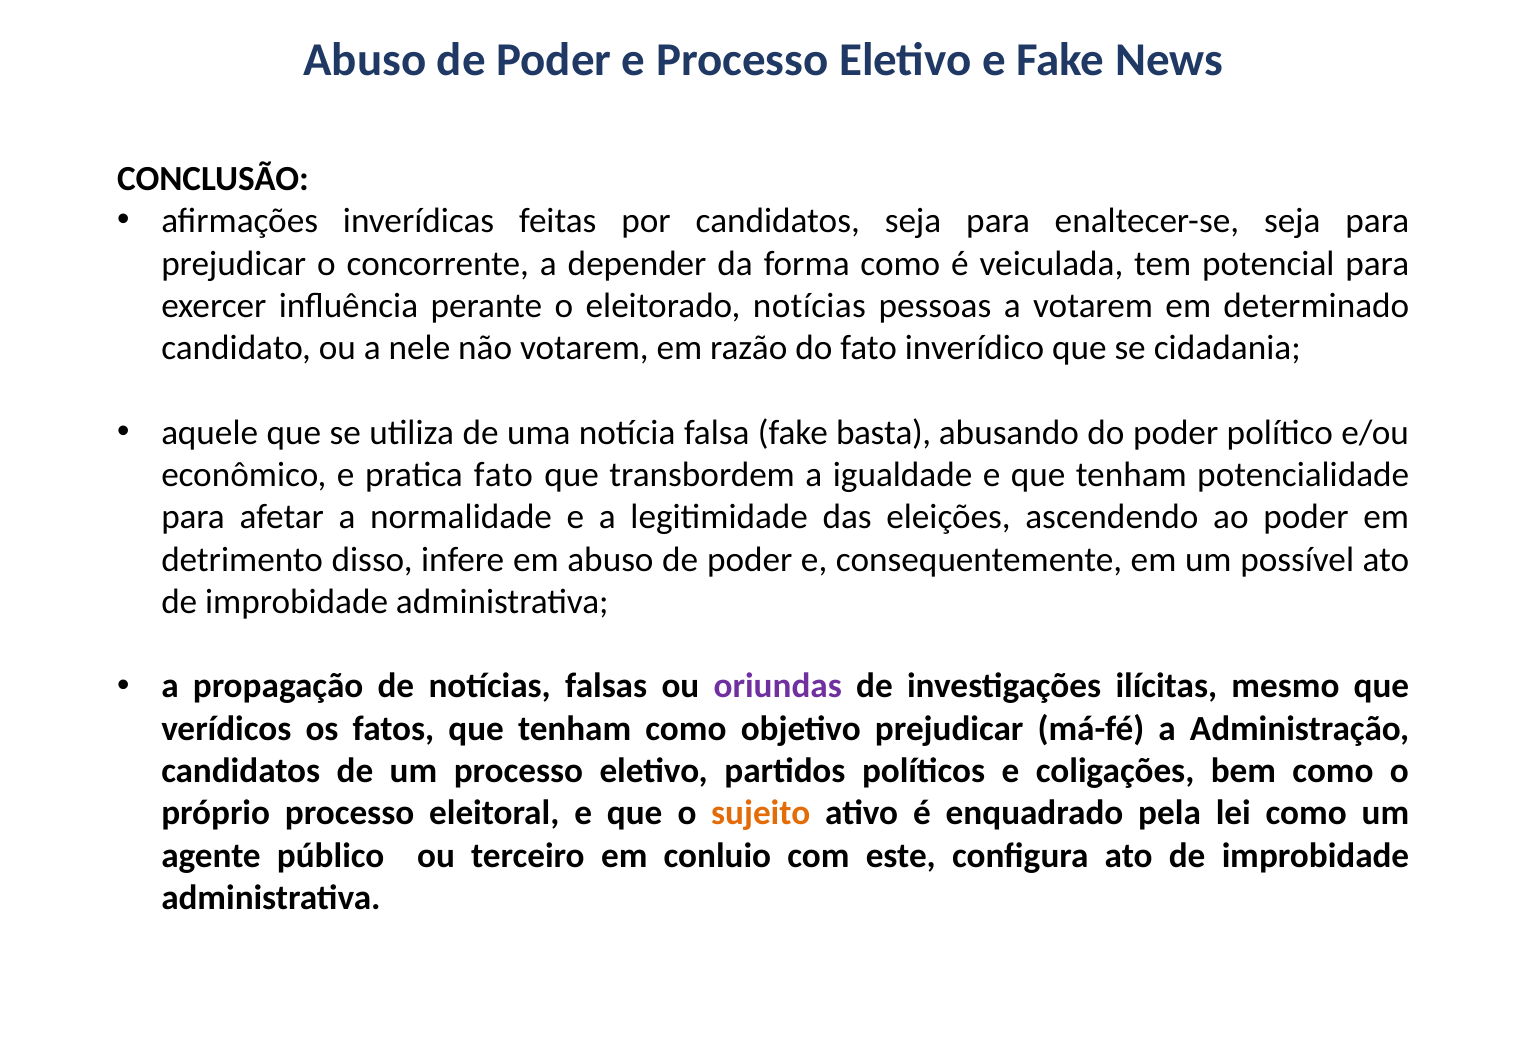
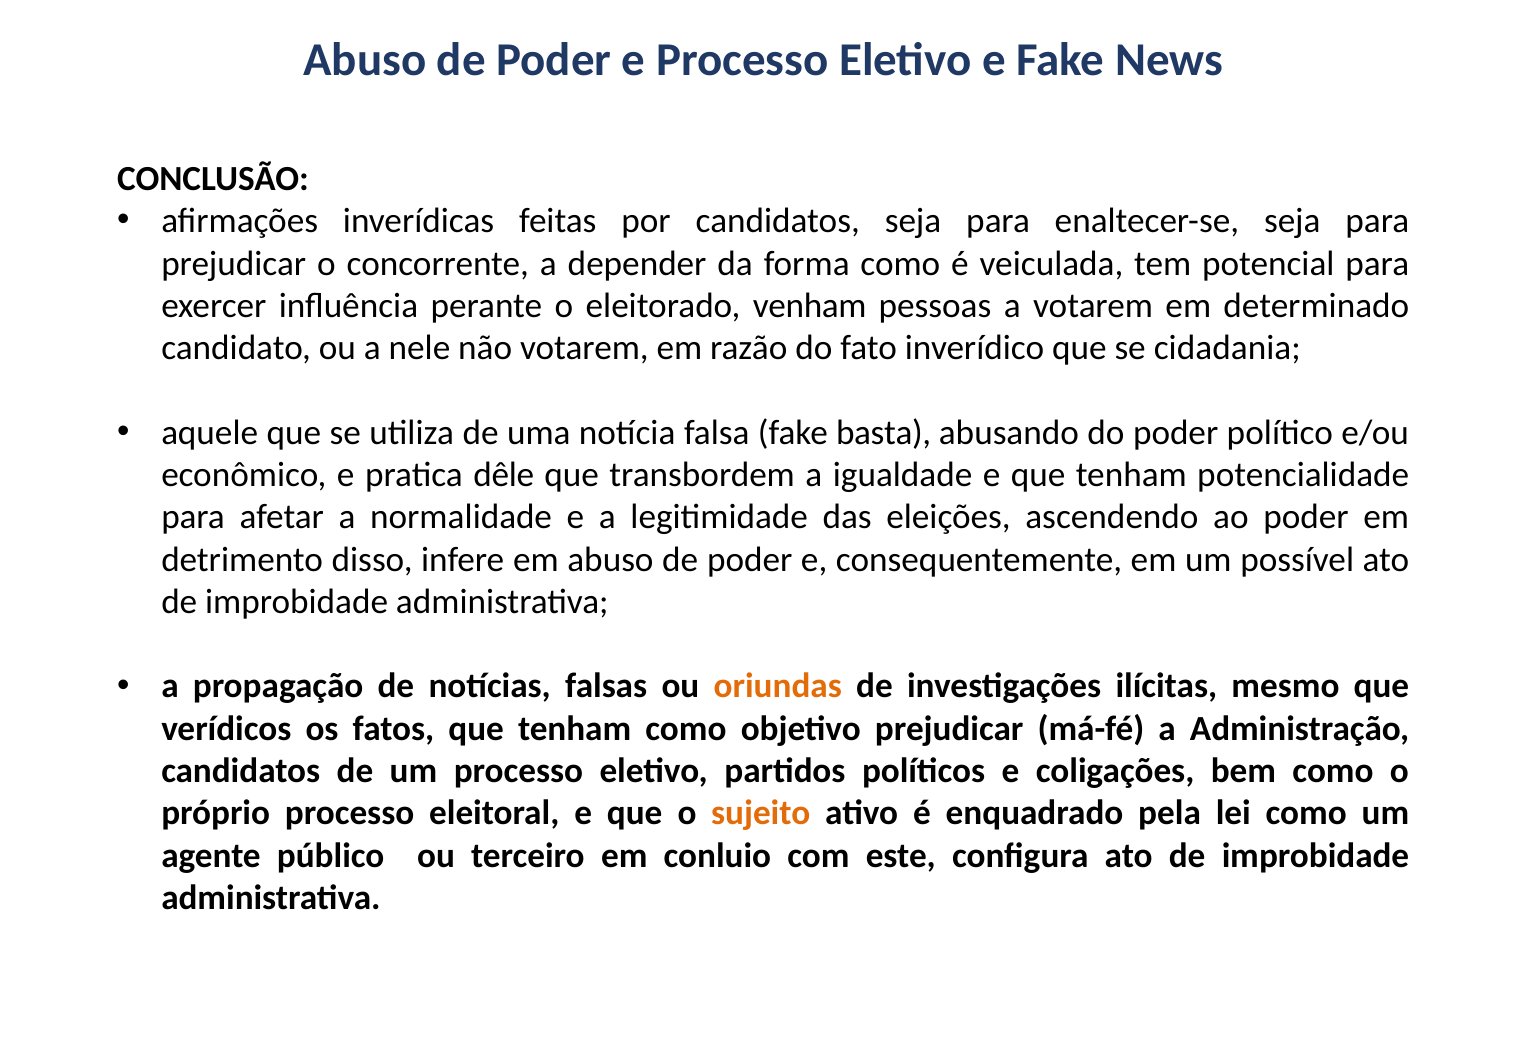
eleitorado notícias: notícias -> venham (810, 306)
pratica fato: fato -> dêle (504, 475)
oriundas colour: purple -> orange (778, 686)
